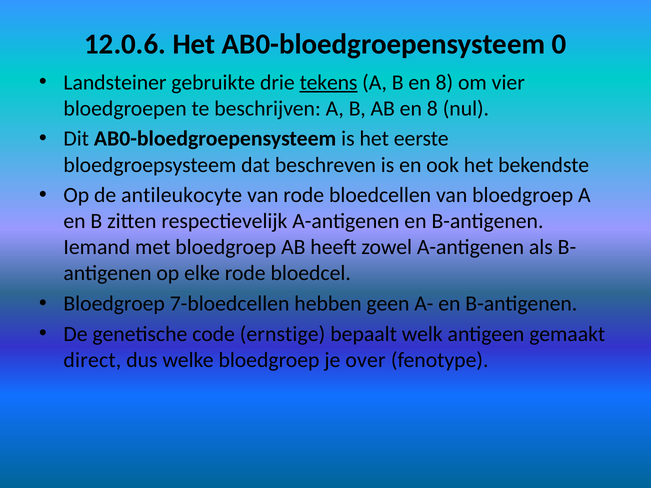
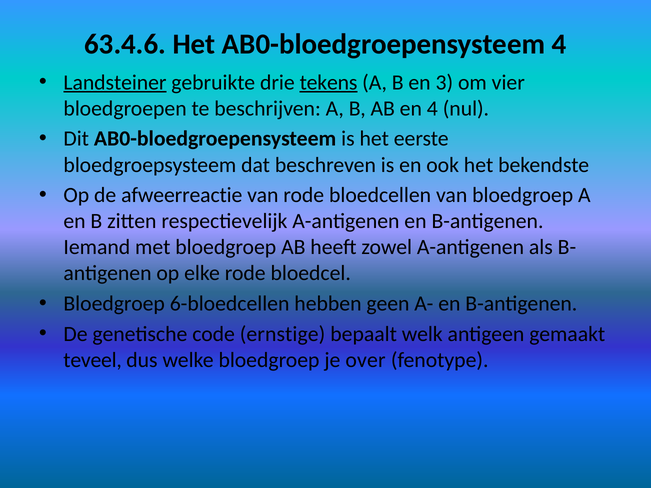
12.0.6: 12.0.6 -> 63.4.6 (125, 44)
AB0-bloedgroepensysteem 0: 0 -> 4 (559, 44)
Landsteiner underline: none -> present (115, 82)
B en 8: 8 -> 3 (444, 82)
AB en 8: 8 -> 4 (432, 109)
antileukocyte: antileukocyte -> afweerreactie (182, 195)
7-bloedcellen: 7-bloedcellen -> 6-bloedcellen (230, 304)
direct: direct -> teveel (93, 360)
